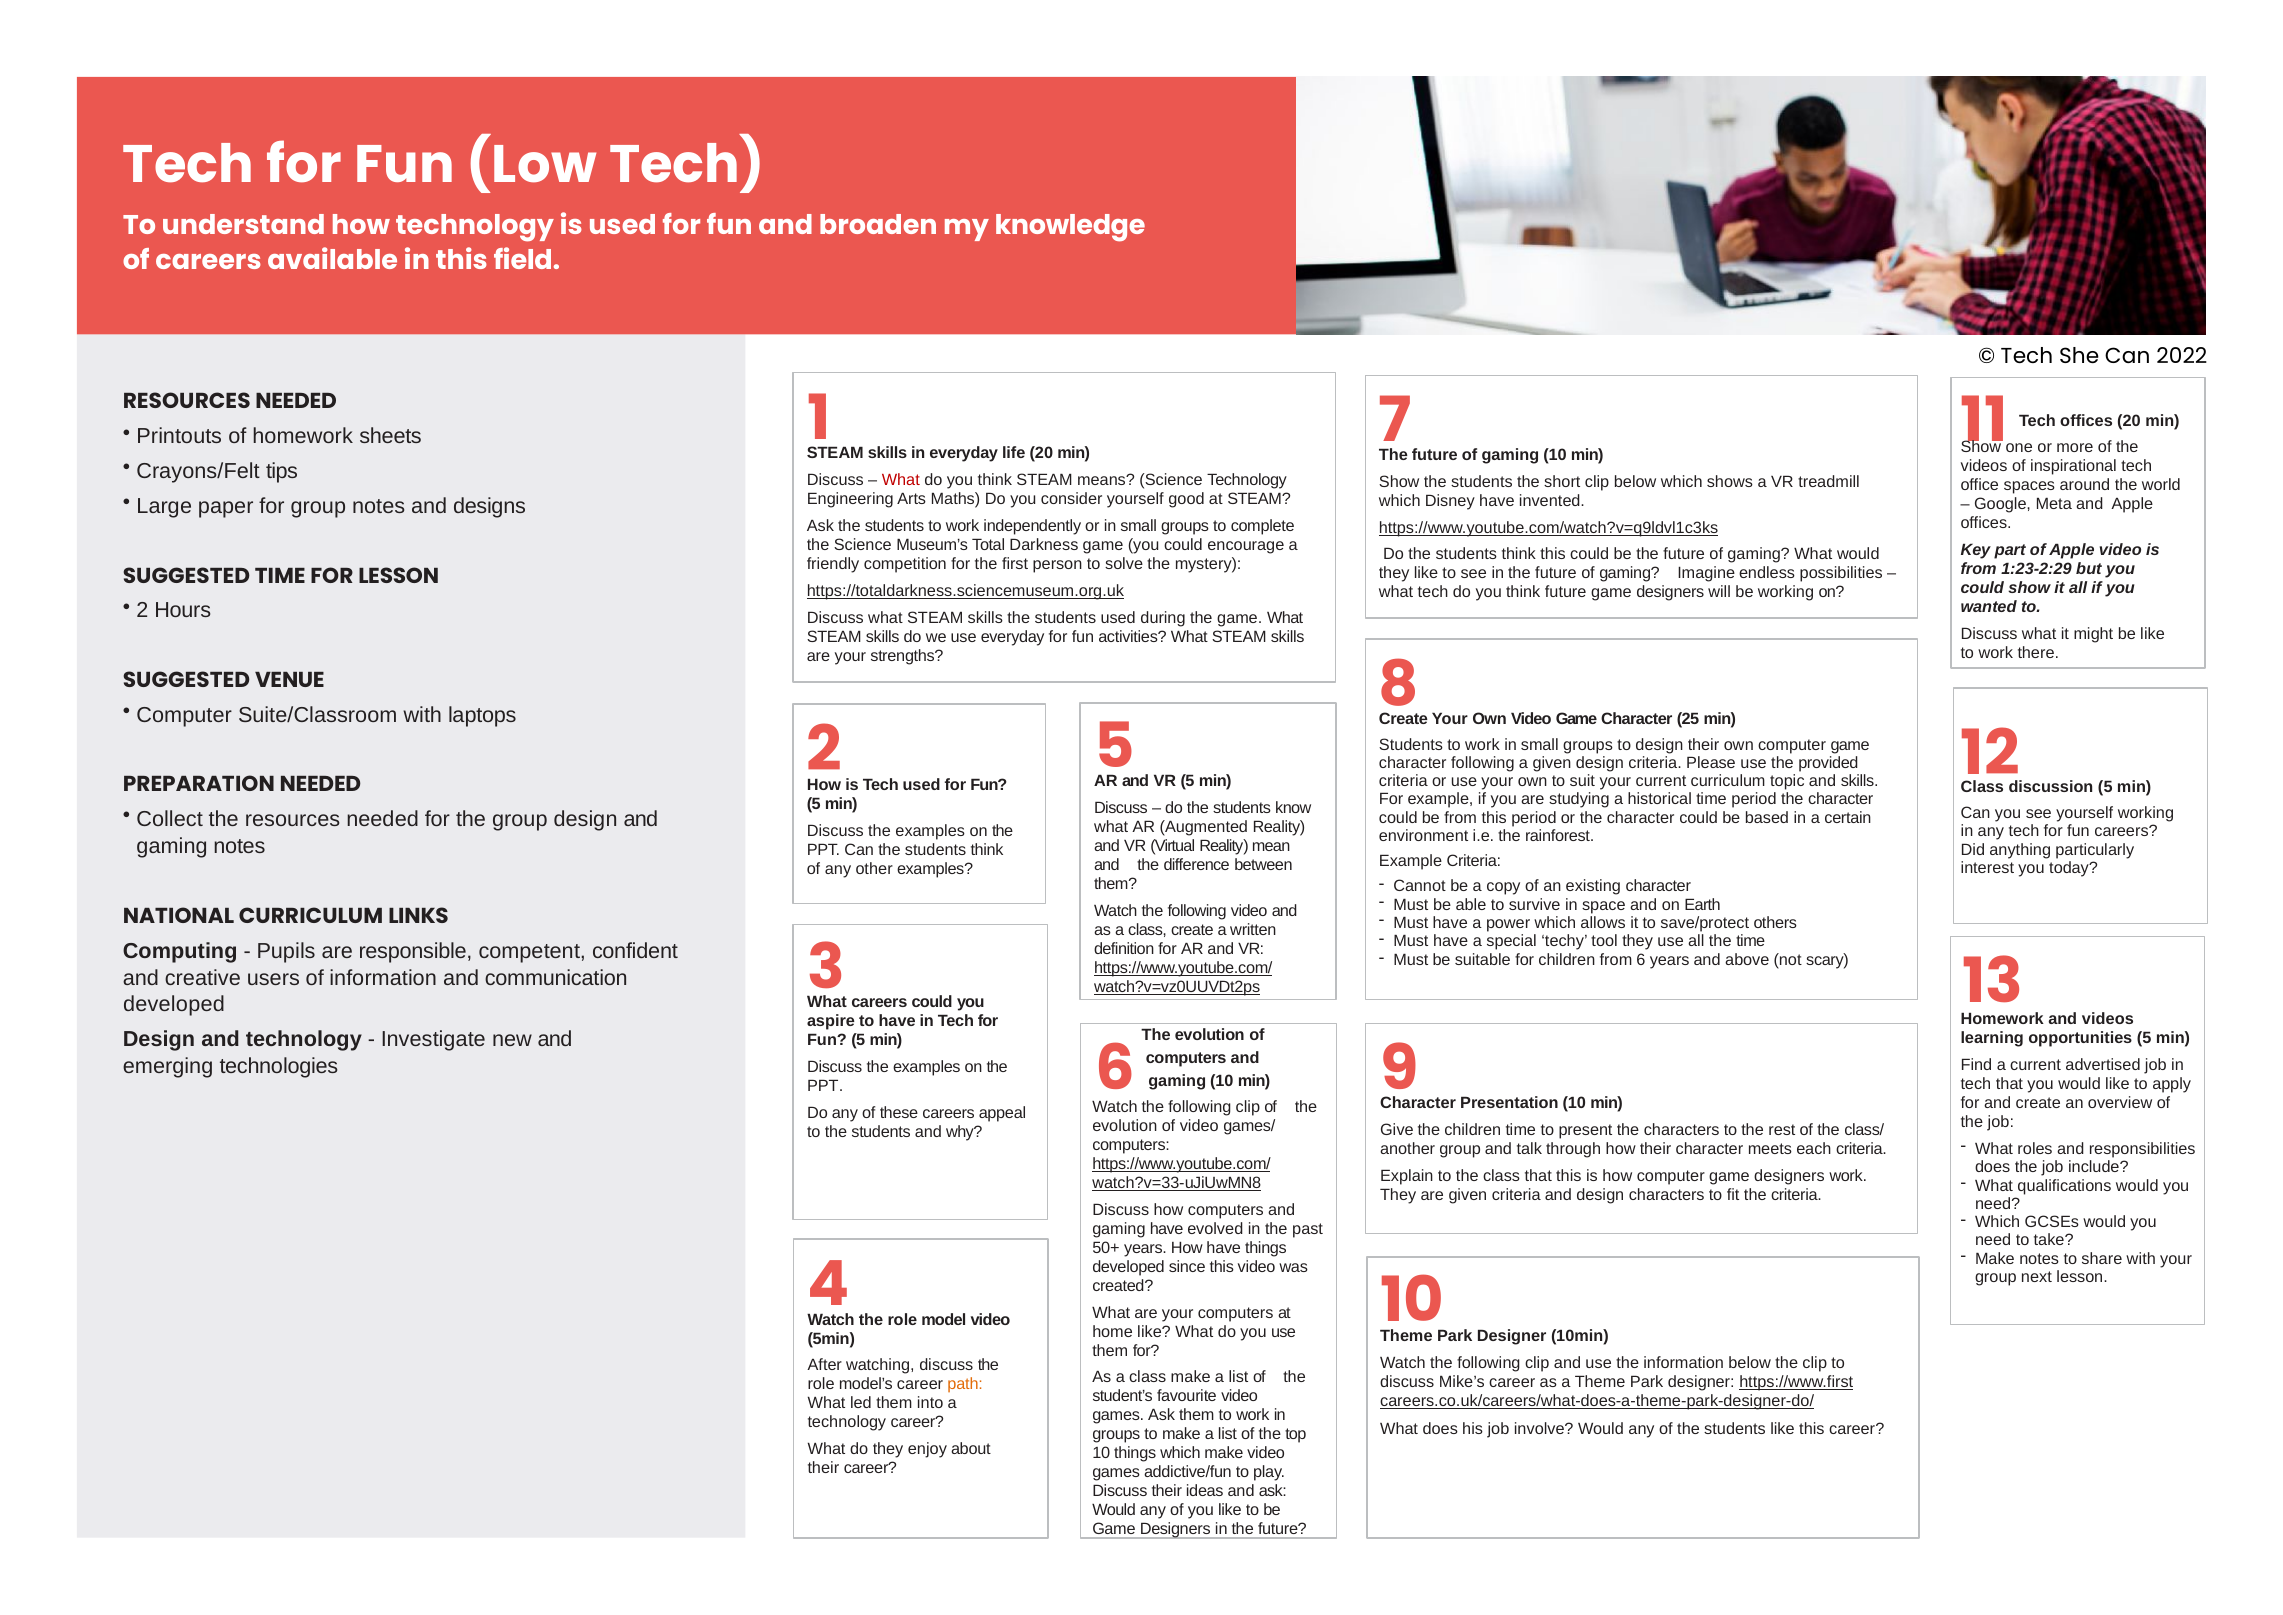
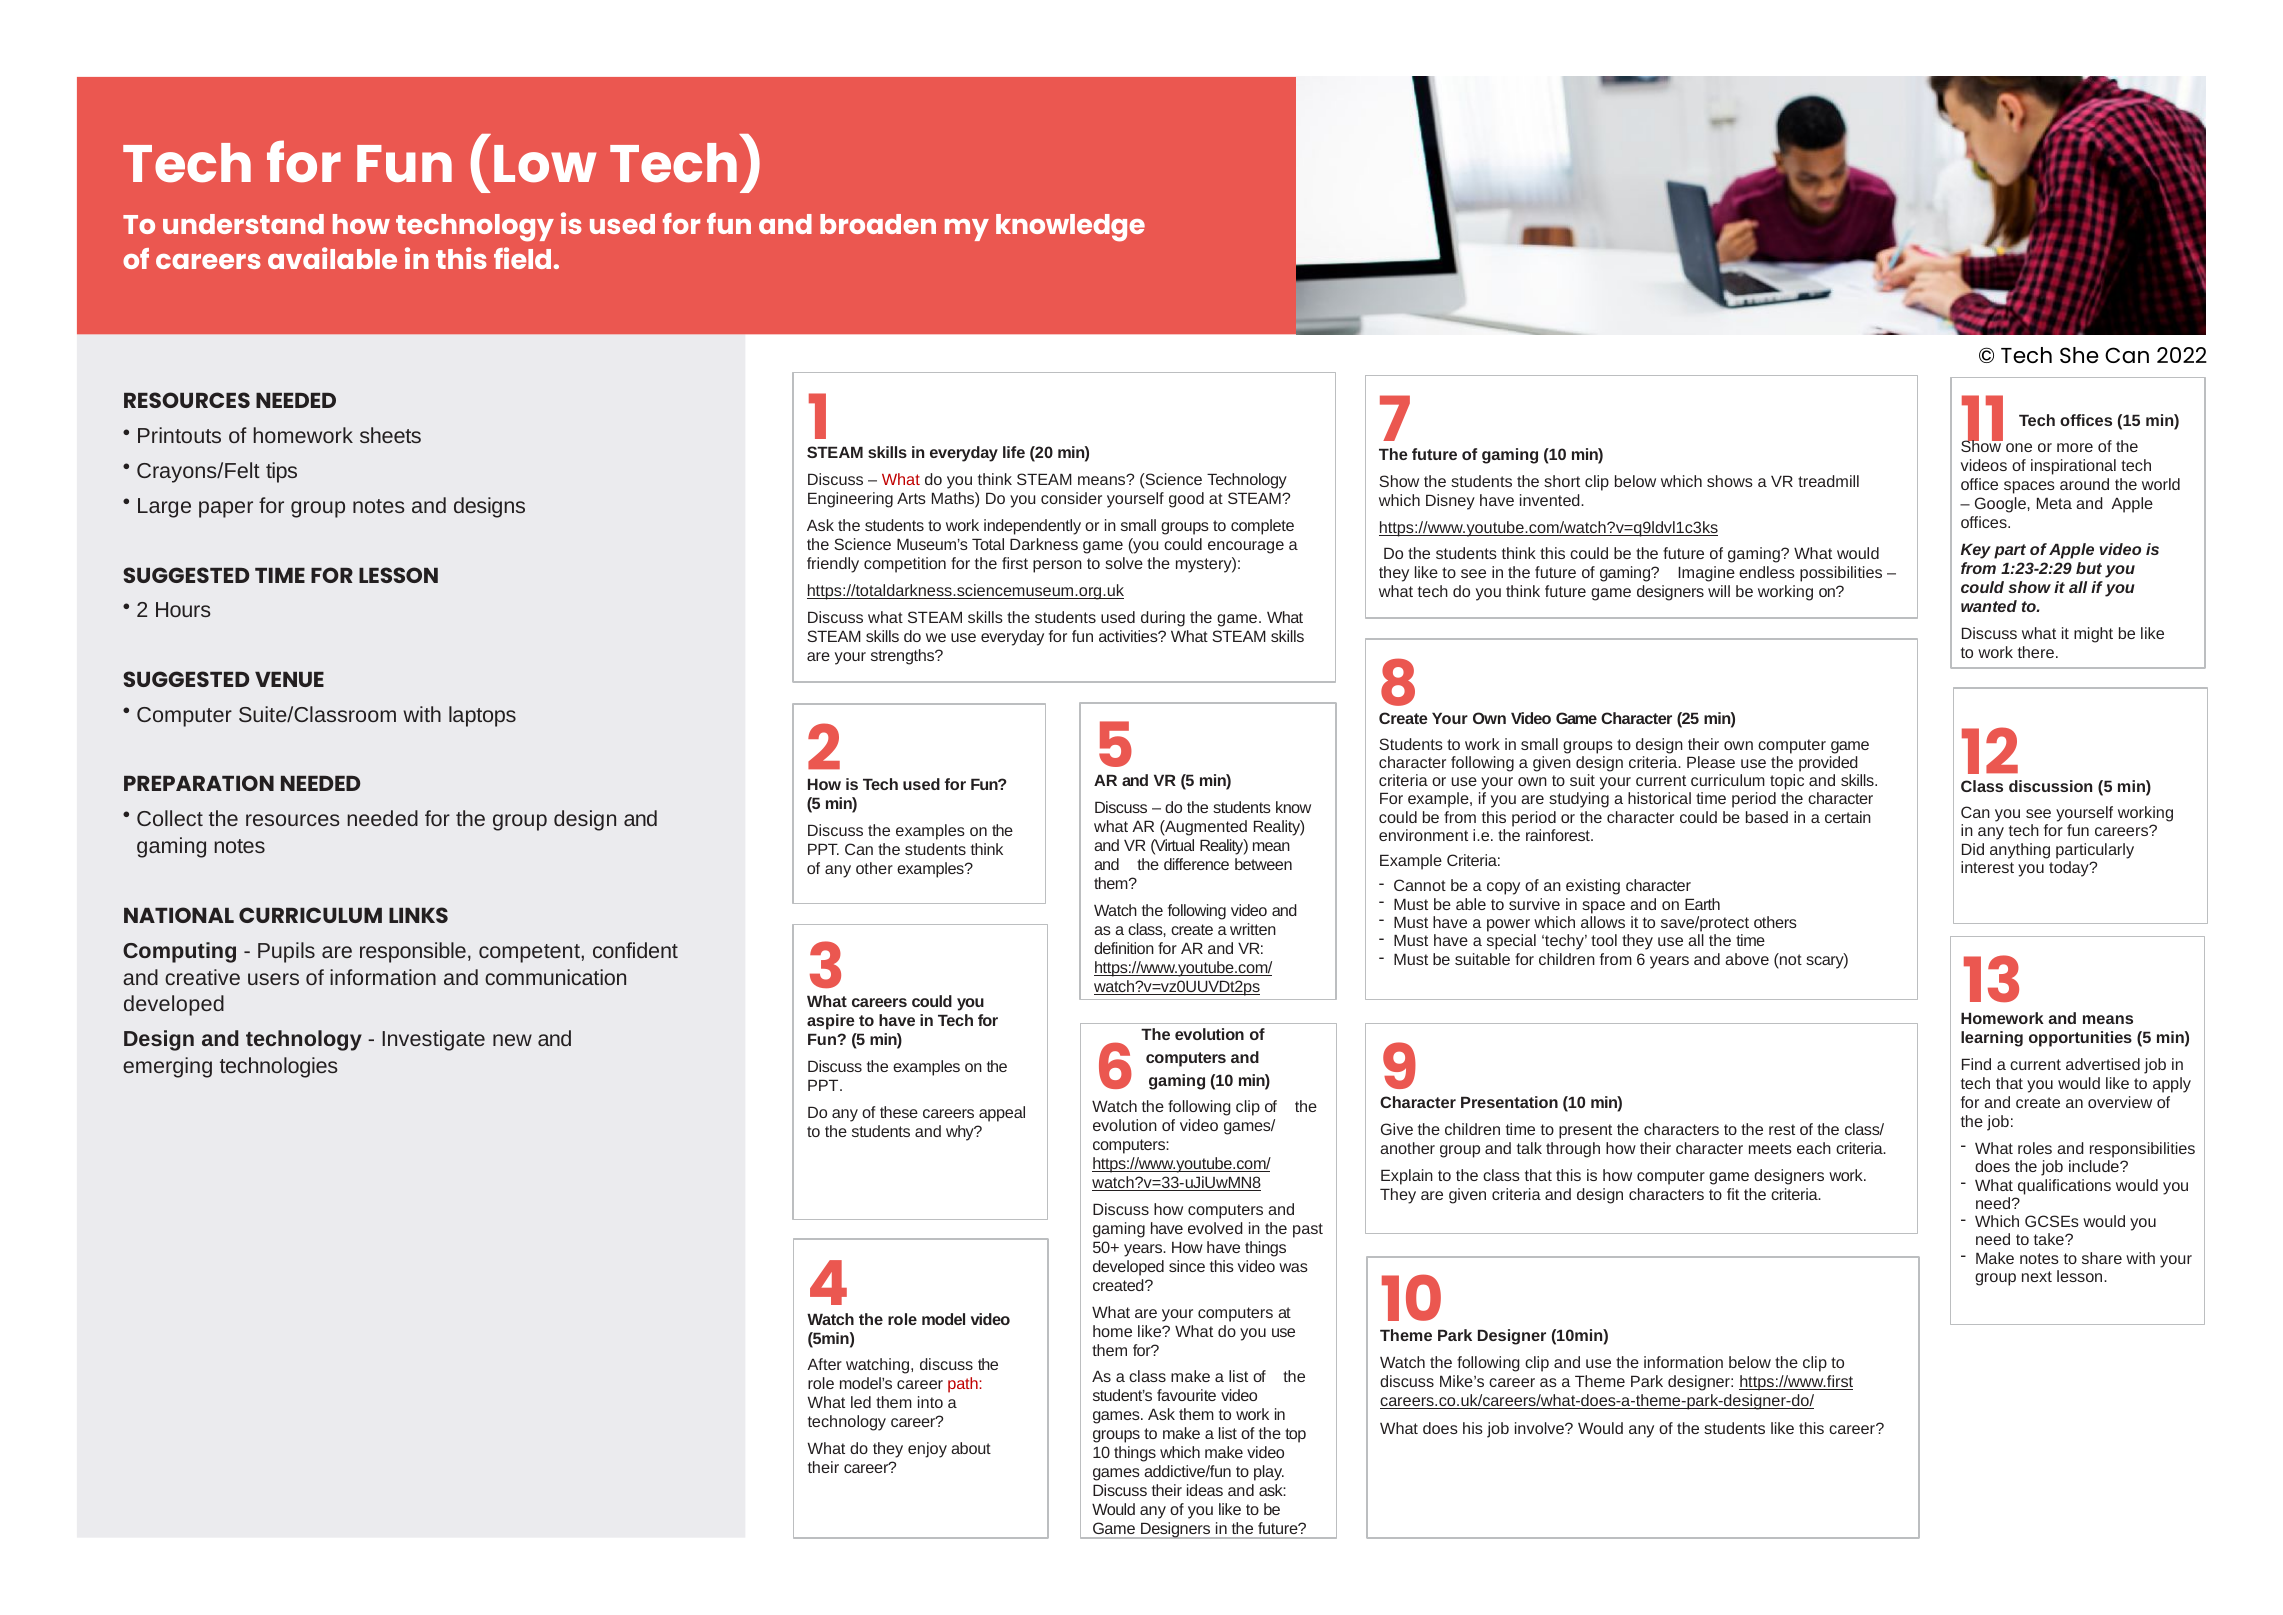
offices 20: 20 -> 15 (2129, 421)
and videos: videos -> means (2108, 1019)
path colour: orange -> red (965, 1384)
